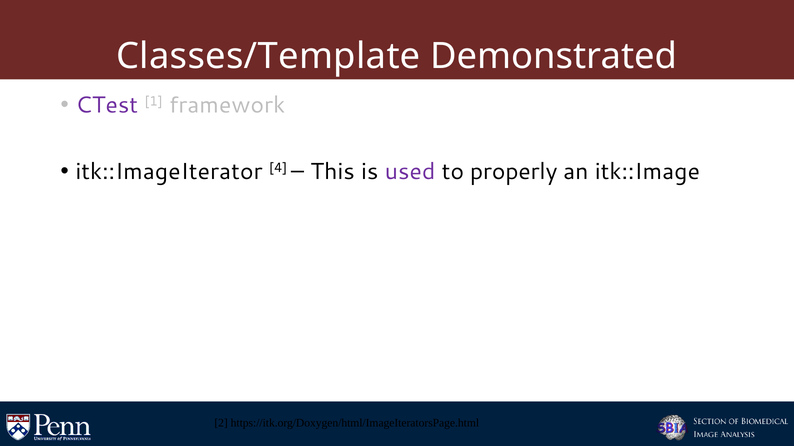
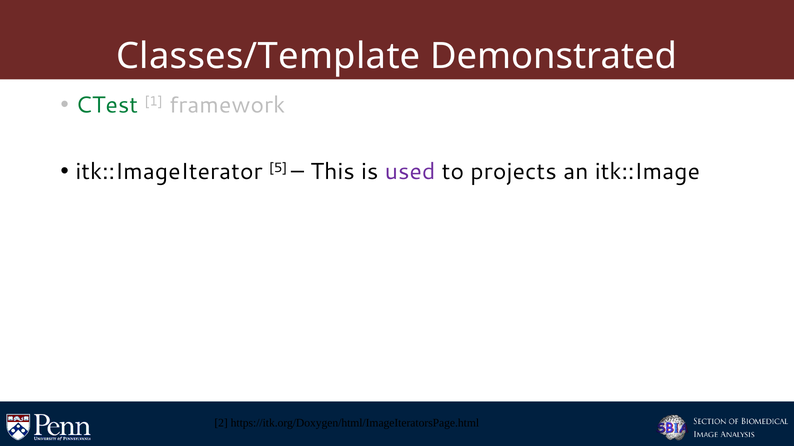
CTest colour: purple -> green (107, 105)
4: 4 -> 5 (278, 168)
properly: properly -> projects (514, 172)
